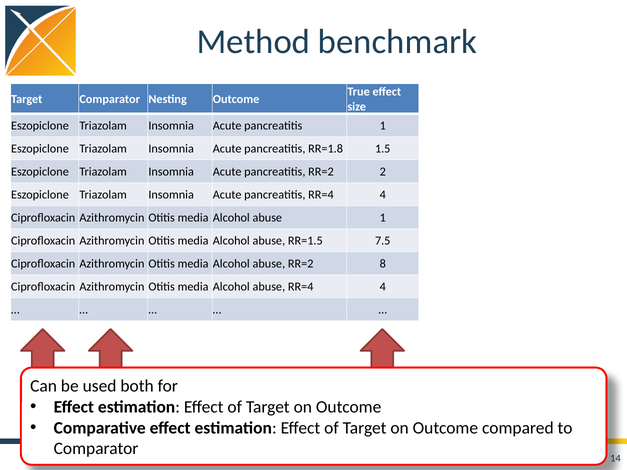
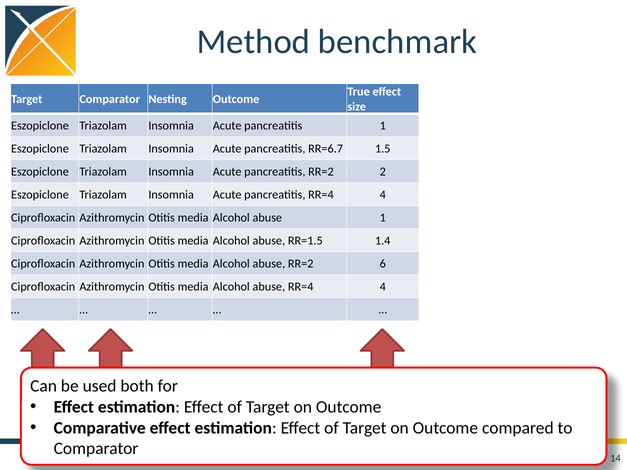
RR=1.8: RR=1.8 -> RR=6.7 (326, 149)
7.5: 7.5 -> 1.4 (383, 241)
8: 8 -> 6 (383, 264)
